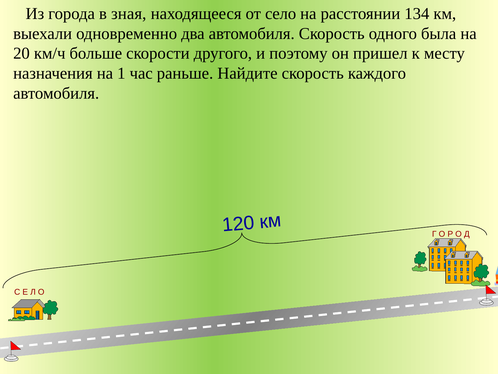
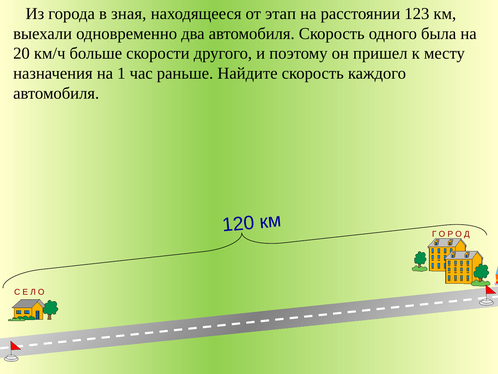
село: село -> этап (281, 14)
134: 134 -> 123 (417, 14)
